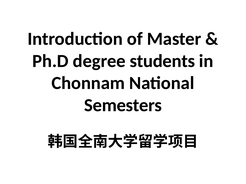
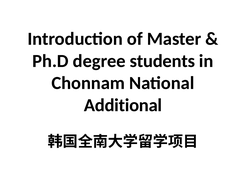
Semesters: Semesters -> Additional (123, 105)
